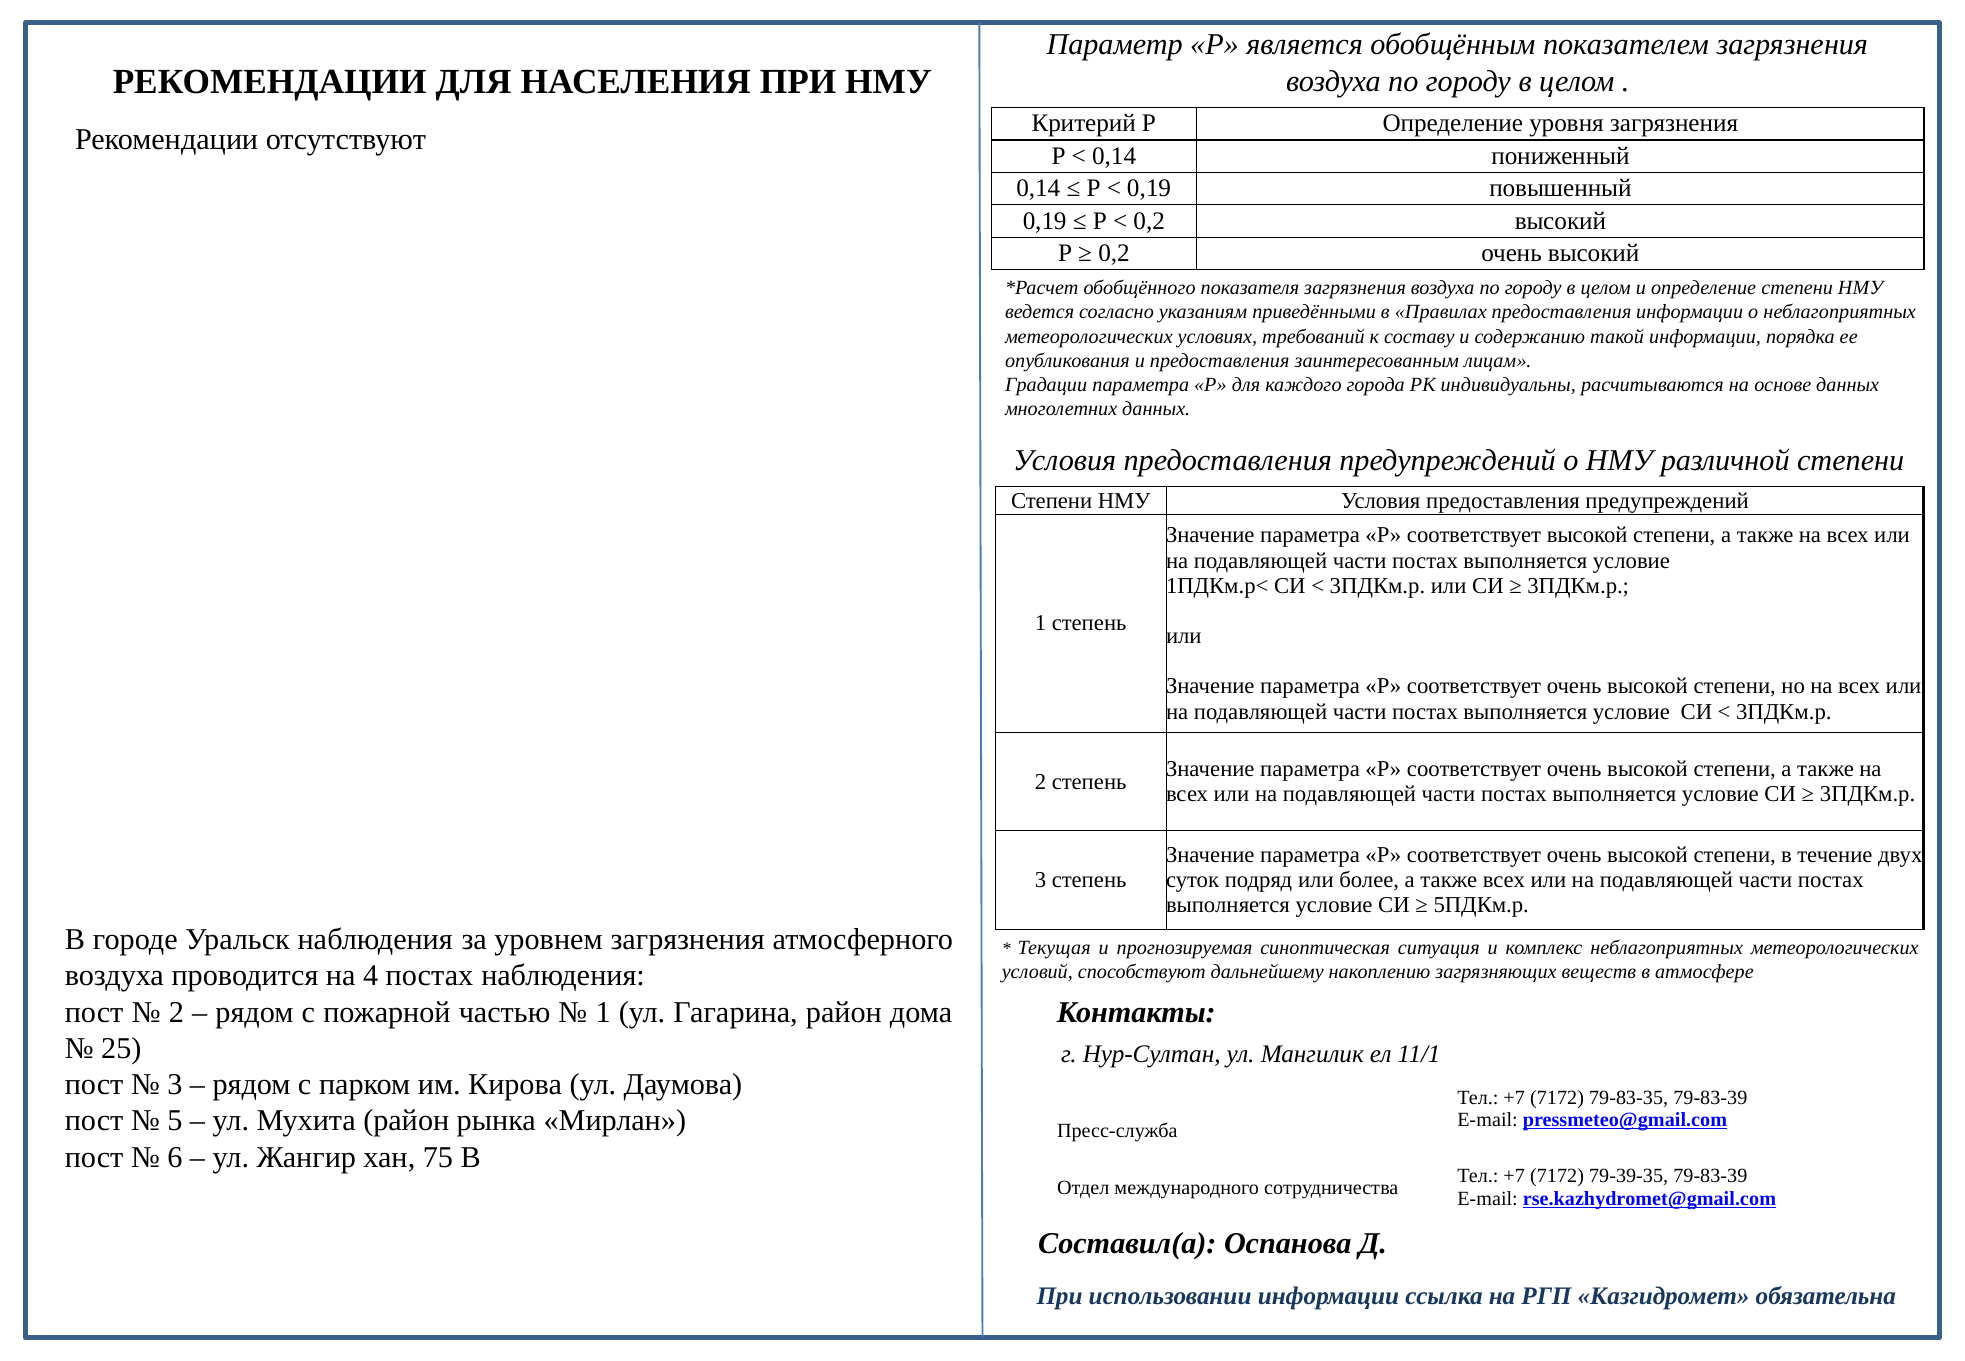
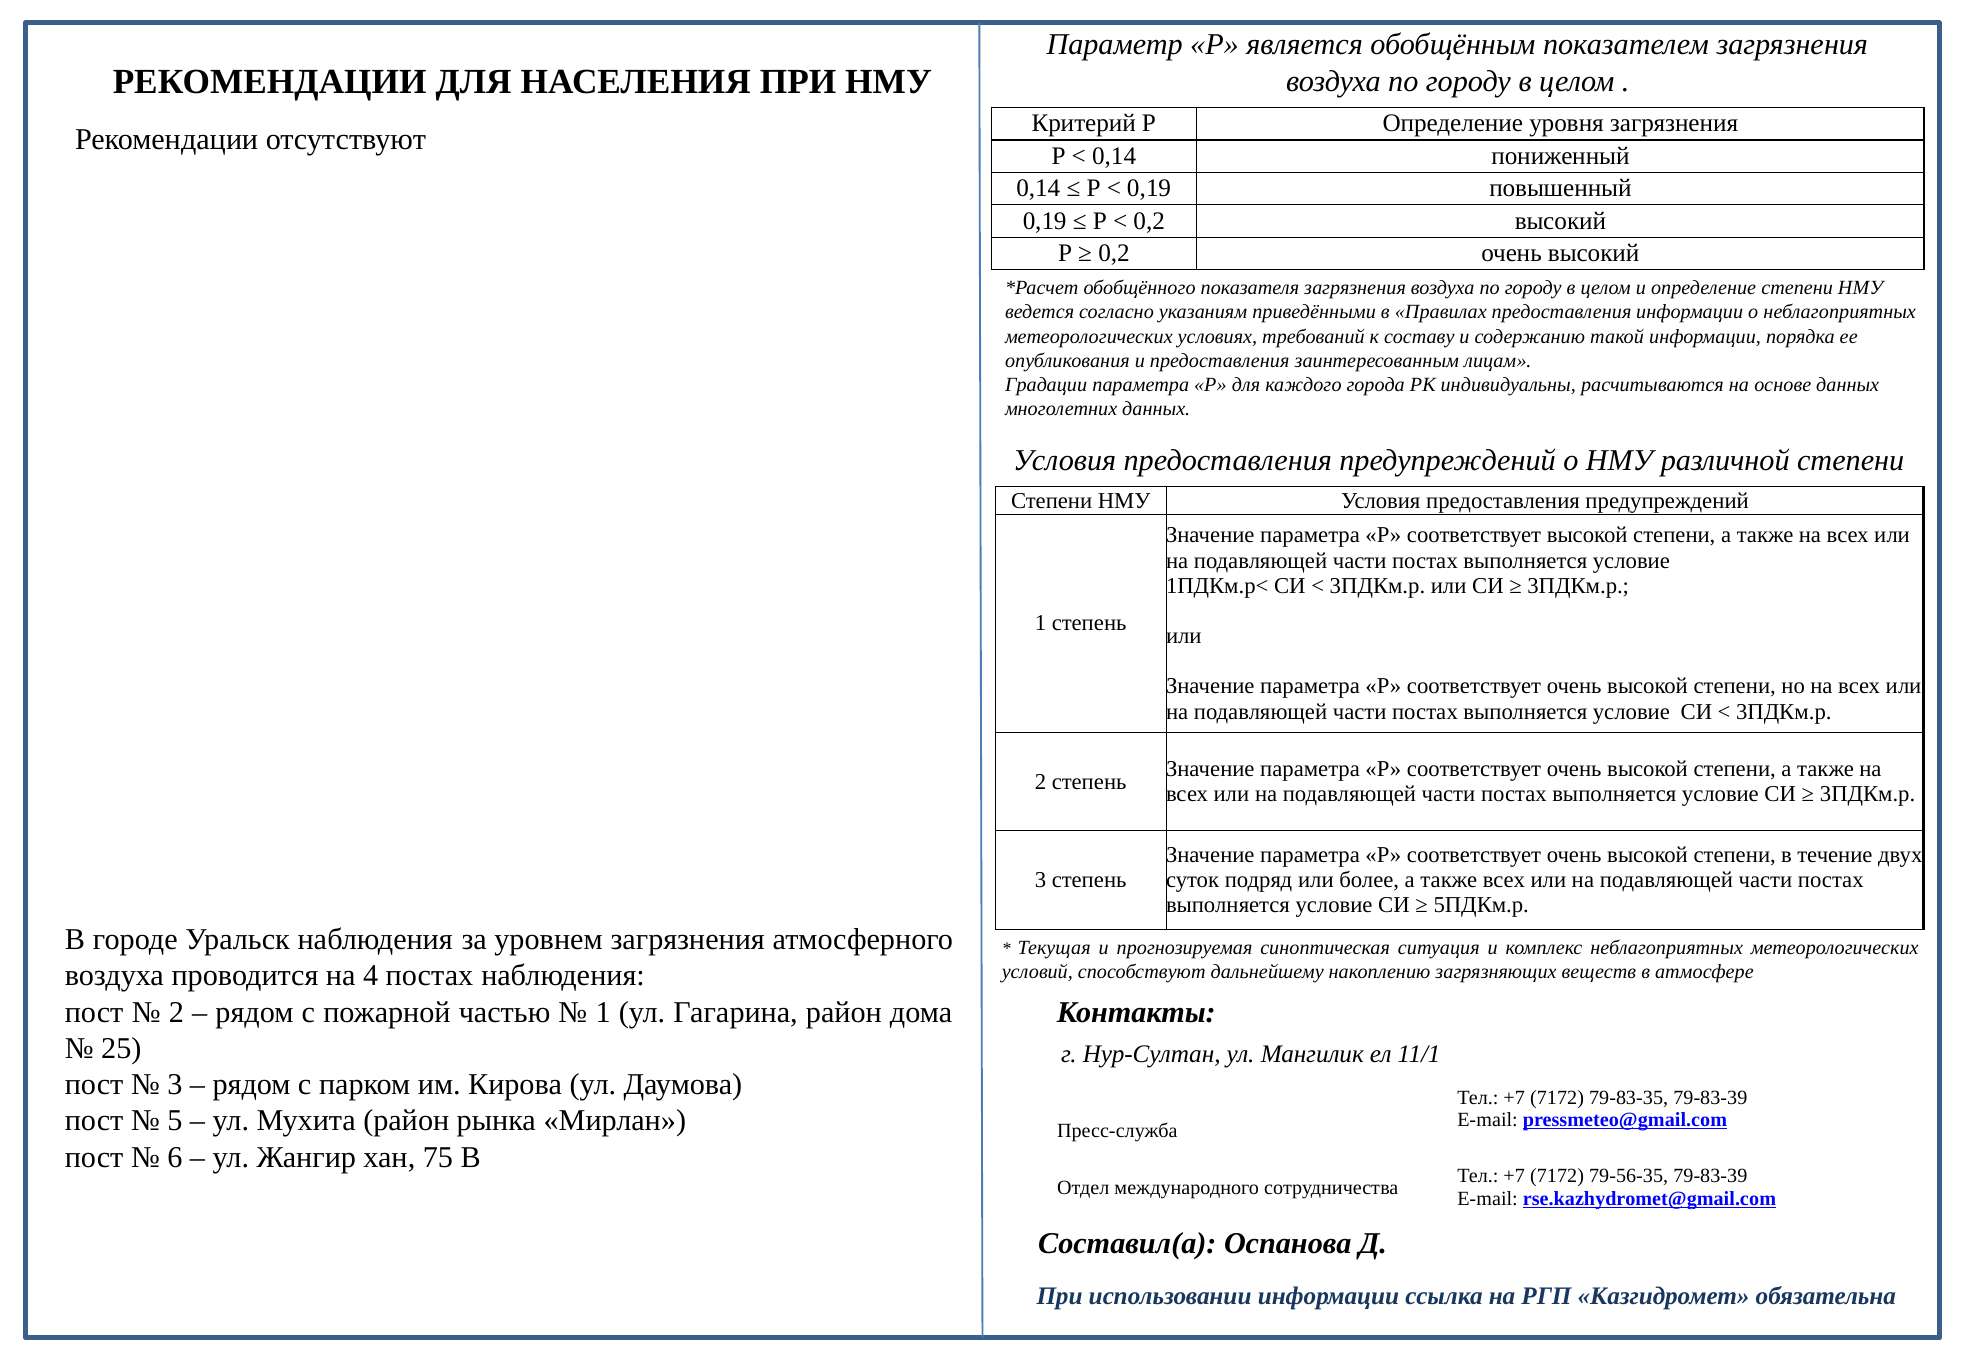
79-39-35: 79-39-35 -> 79-56-35 (1629, 1176)
